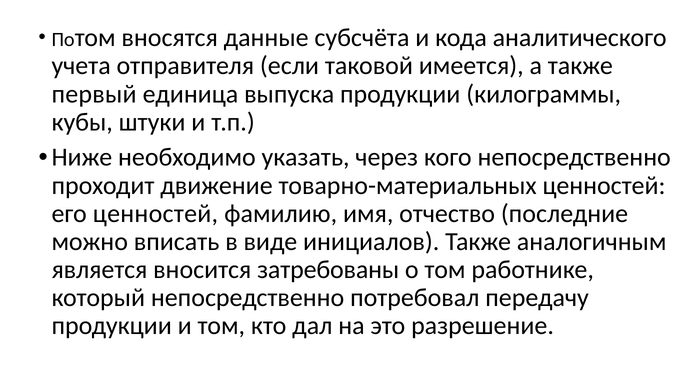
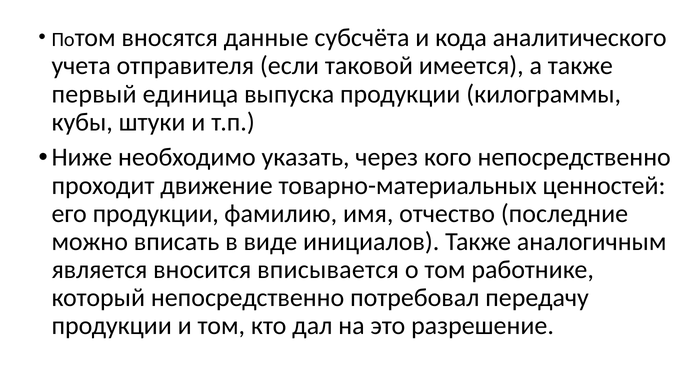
его ценностей: ценностей -> продукции (156, 213)
затребованы: затребованы -> вписывается (328, 270)
